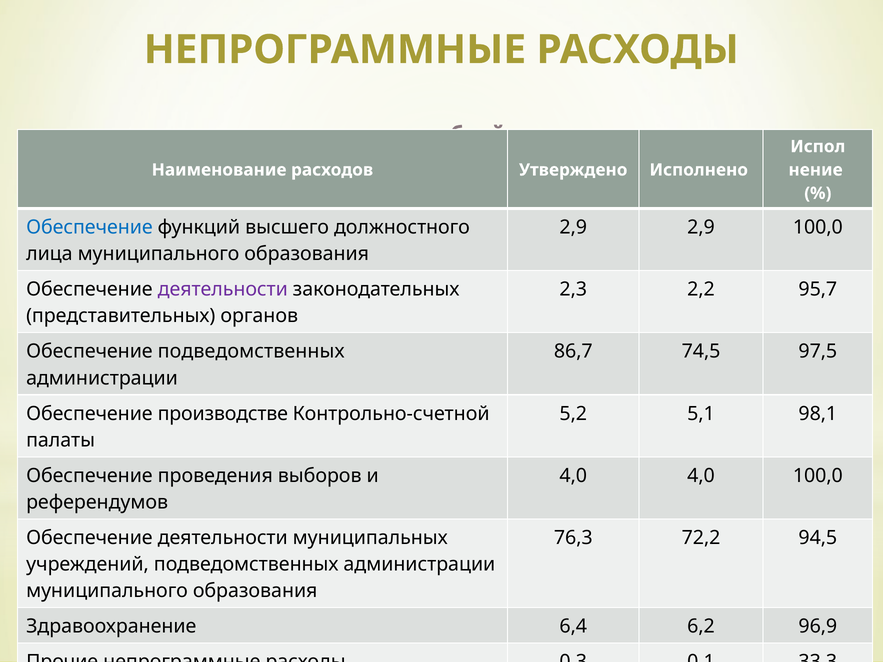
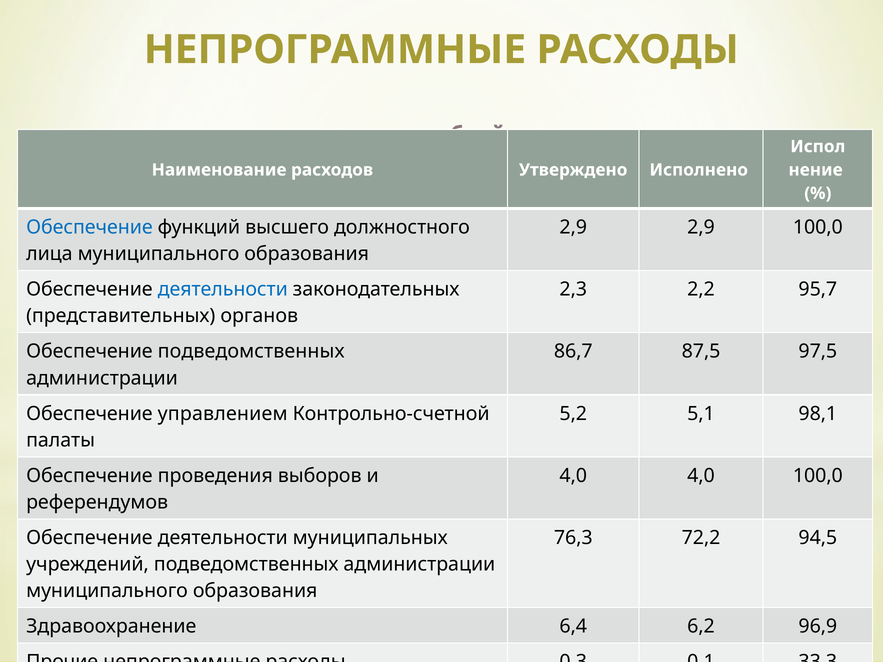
деятельности colour: purple -> blue (223, 289)
74,5: 74,5 -> 87,5 (701, 352)
производстве: производстве -> управлением (223, 414)
